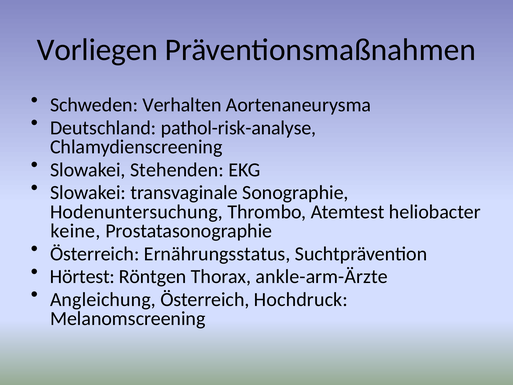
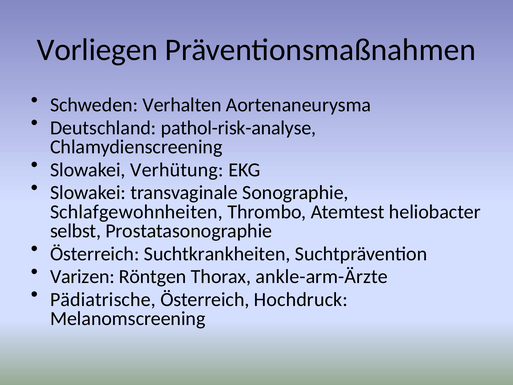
Stehenden: Stehenden -> Verhütung (177, 170)
Hodenuntersuchung: Hodenuntersuchung -> Schlafgewohnheiten (136, 212)
keine: keine -> selbst (76, 231)
Ernährungsstatus: Ernährungsstatus -> Suchtkrankheiten (217, 254)
Hörtest: Hörtest -> Varizen (82, 276)
Angleichung: Angleichung -> Pädiatrische (103, 299)
